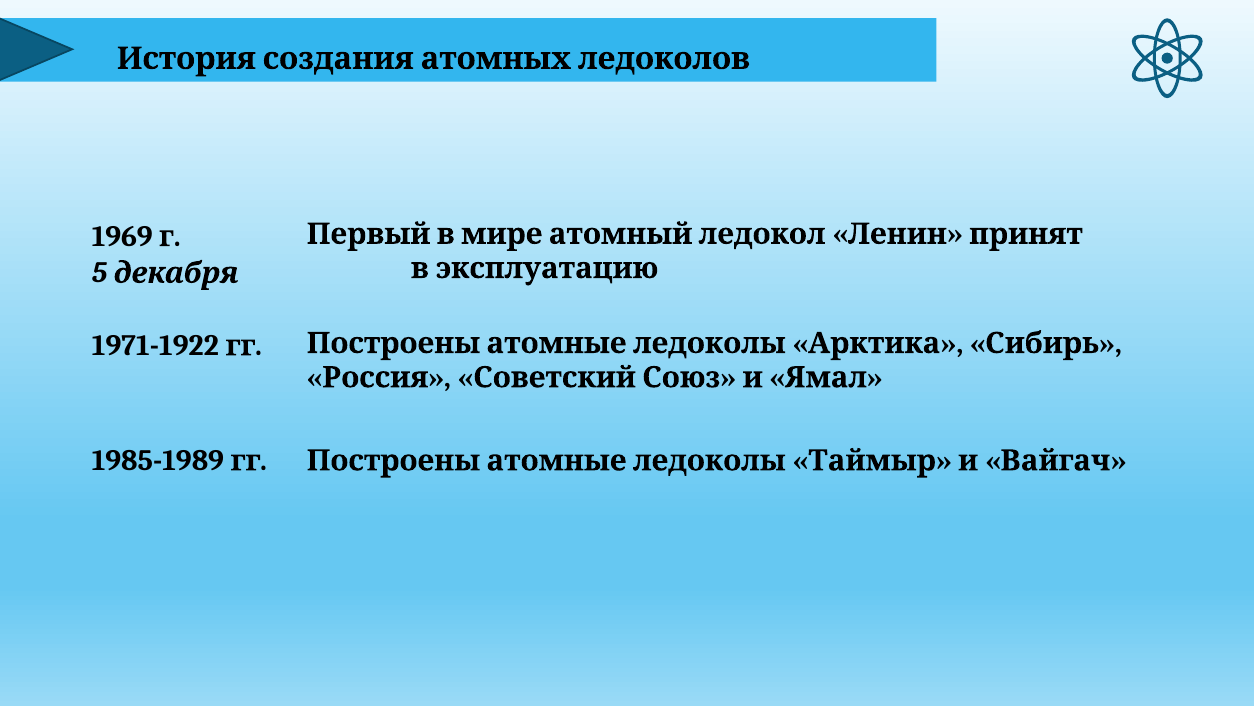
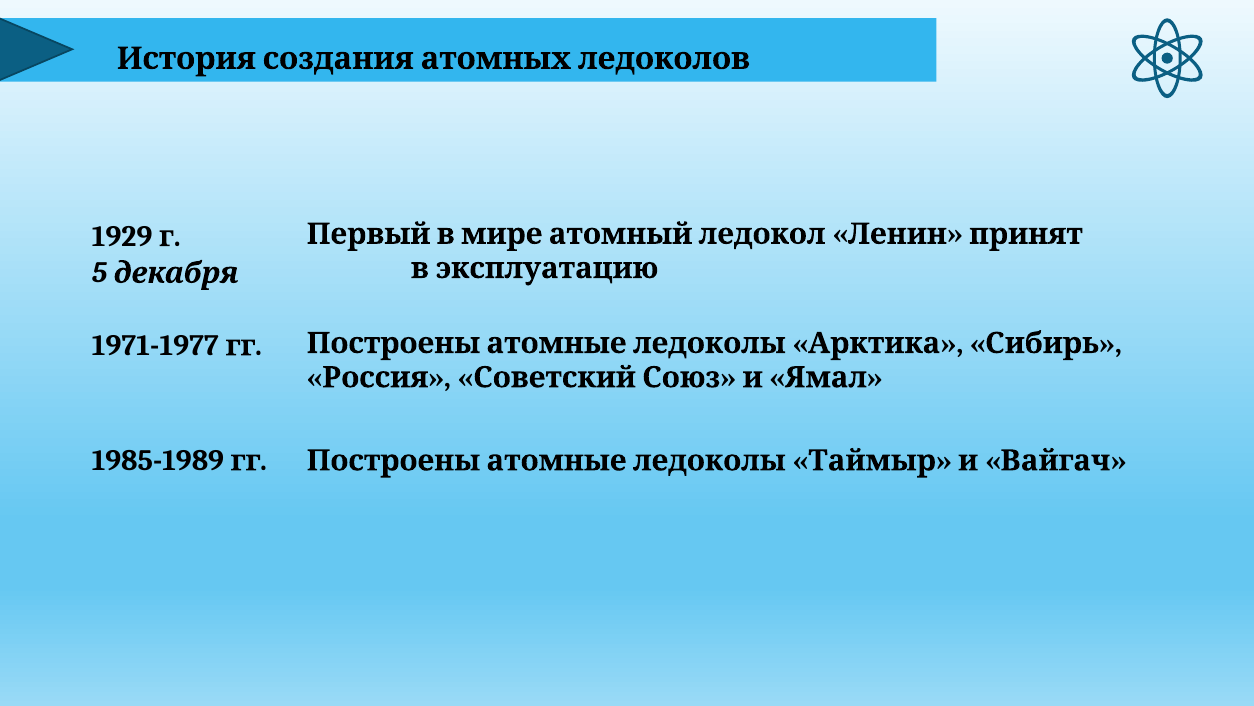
1969: 1969 -> 1929 (122, 236)
1971-1922: 1971-1922 -> 1971-1977 (155, 345)
